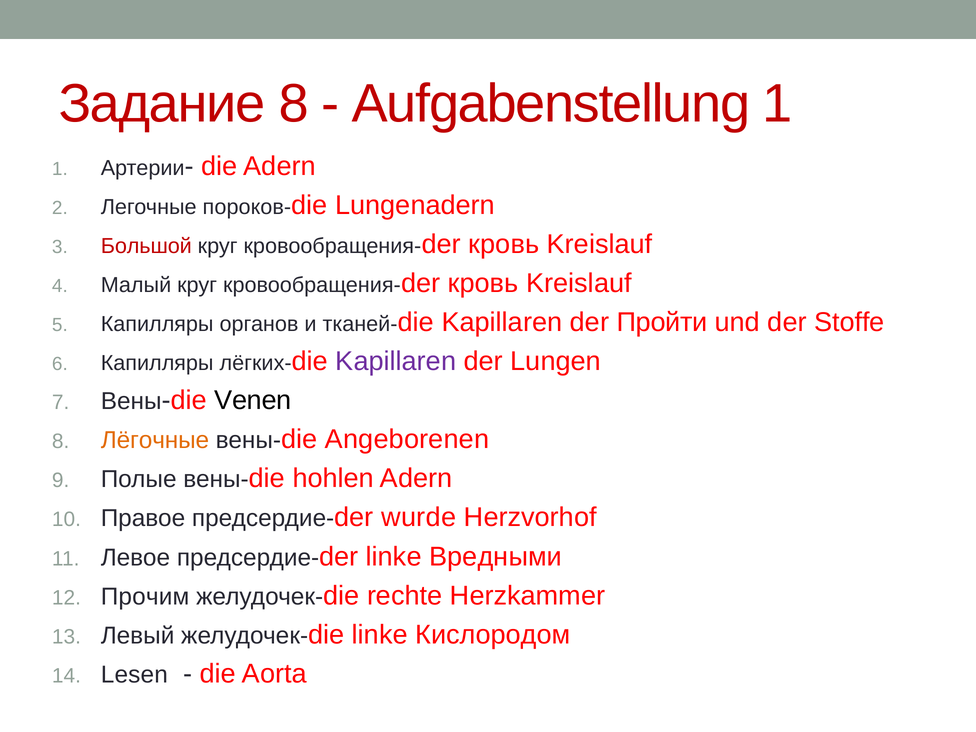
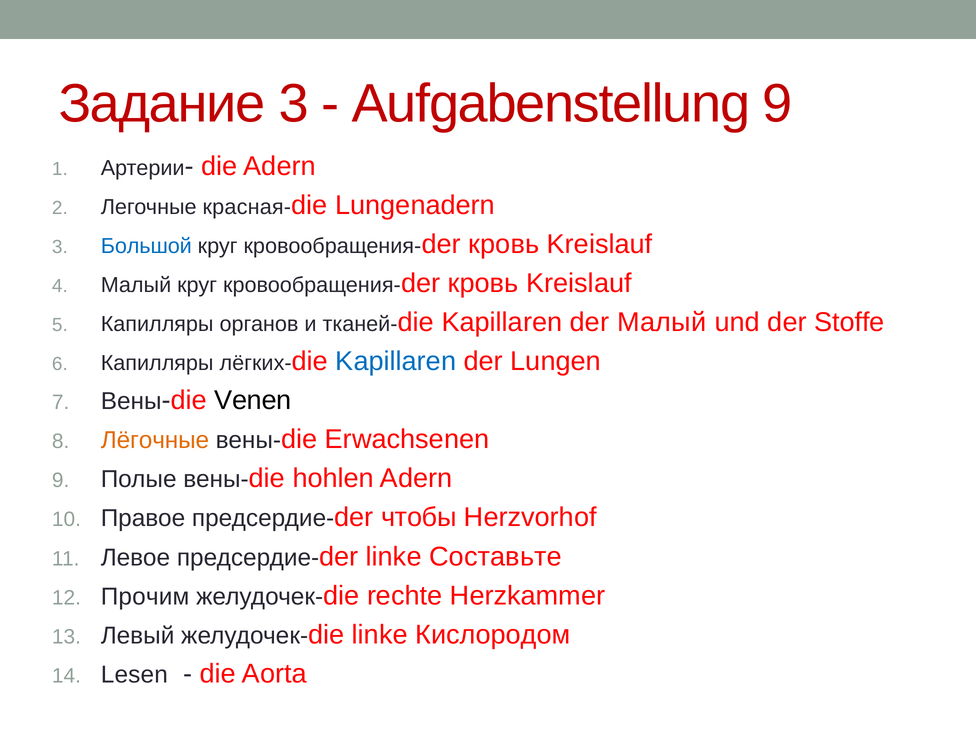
Задание 8: 8 -> 3 (294, 104)
Aufgabenstellung 1: 1 -> 9 (778, 104)
пороков-: пороков- -> красная- (247, 207)
Большой colour: red -> blue (146, 246)
der Пройти: Пройти -> Малый (662, 322)
Kapillaren colour: purple -> blue (396, 361)
Angeborenen: Angeborenen -> Erwachsenen (407, 439)
wurde: wurde -> чтобы (419, 518)
Вредными: Вредными -> Составьте (496, 557)
